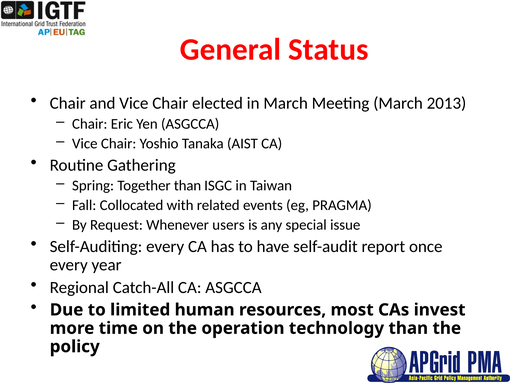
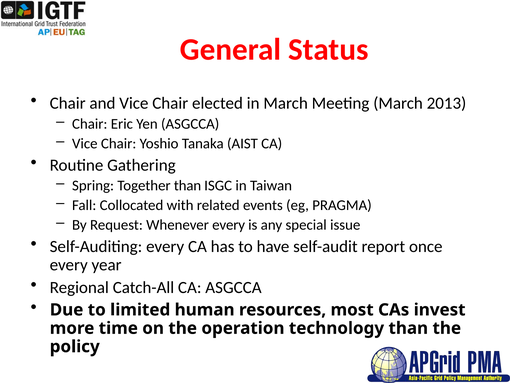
Whenever users: users -> every (229, 225)
